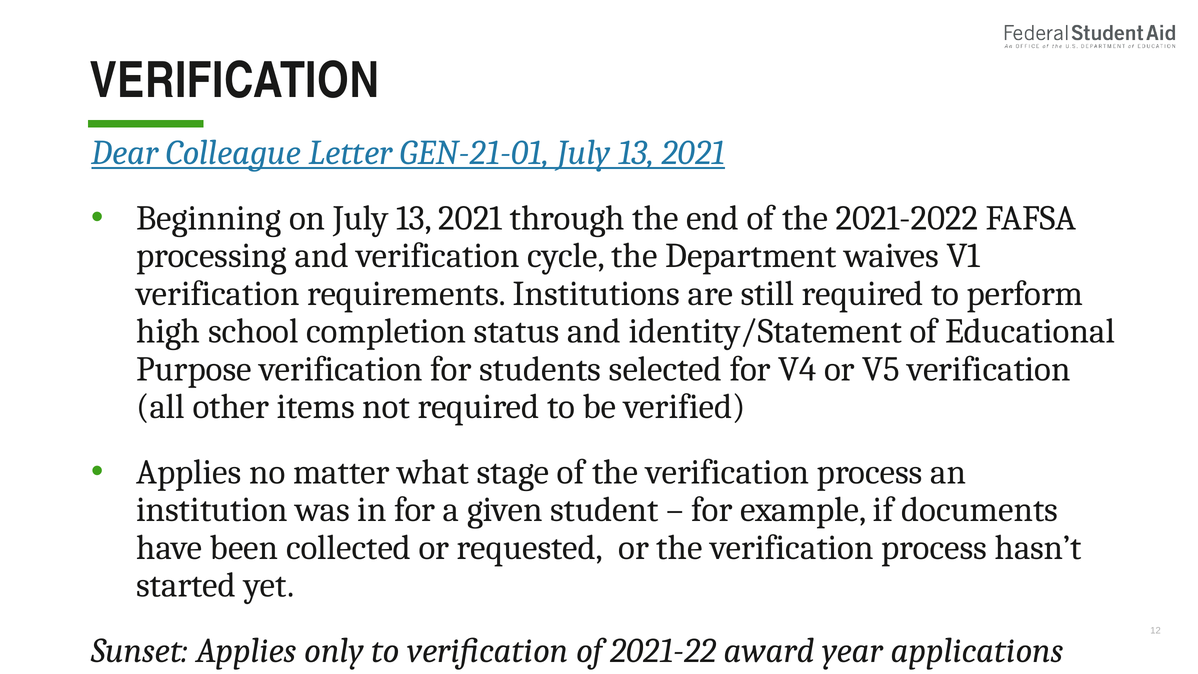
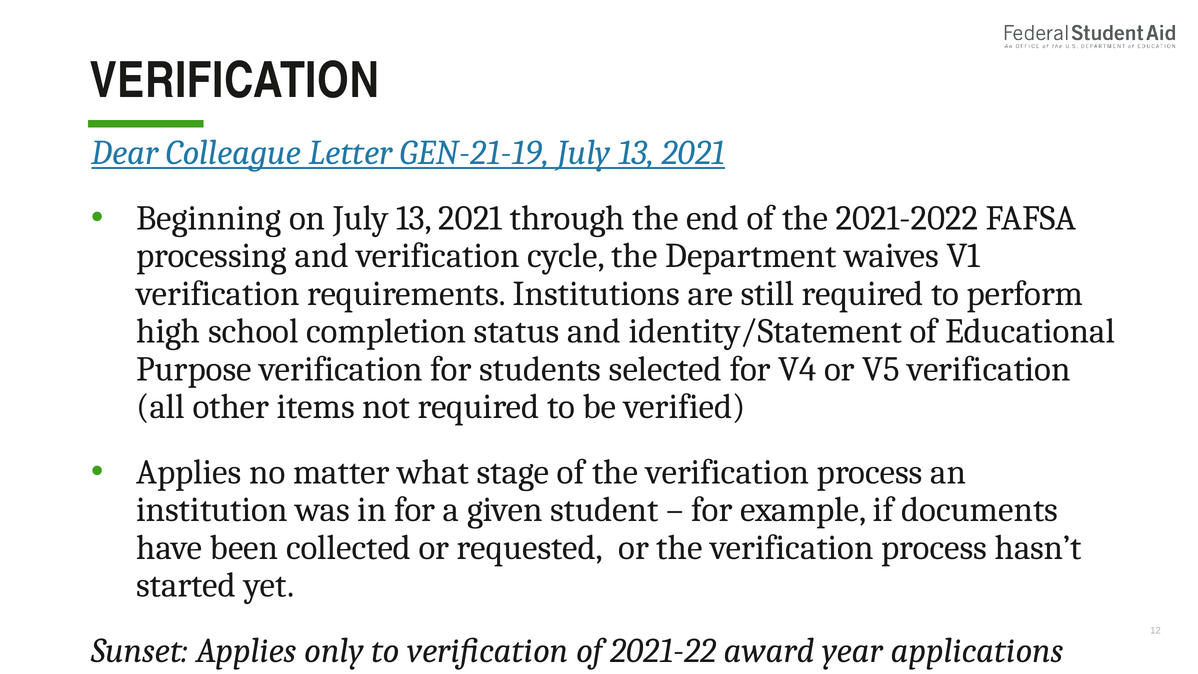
GEN-21-01: GEN-21-01 -> GEN-21-19 (475, 153)
